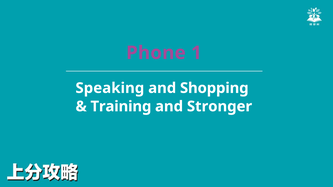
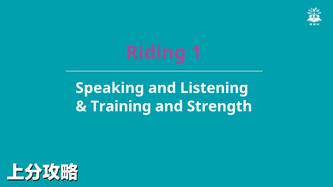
Phone: Phone -> Riding (156, 53)
Shopping: Shopping -> Listening (214, 88)
Stronger: Stronger -> Strength (220, 107)
